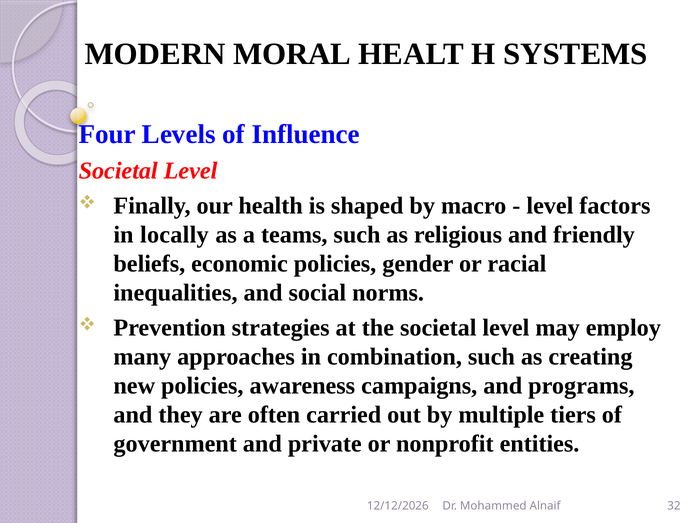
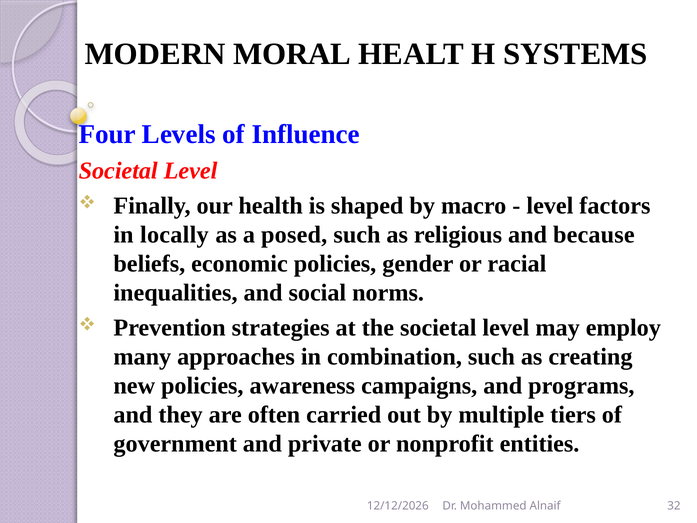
teams: teams -> posed (294, 235)
friendly: friendly -> because (594, 235)
